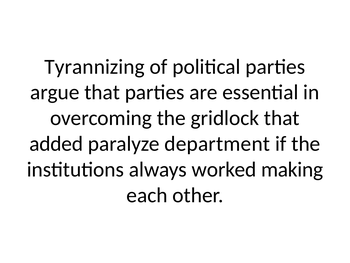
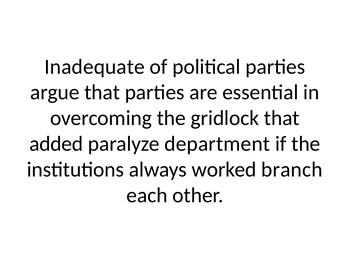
Tyrannizing: Tyrannizing -> Inadequate (95, 67)
making: making -> branch (292, 169)
